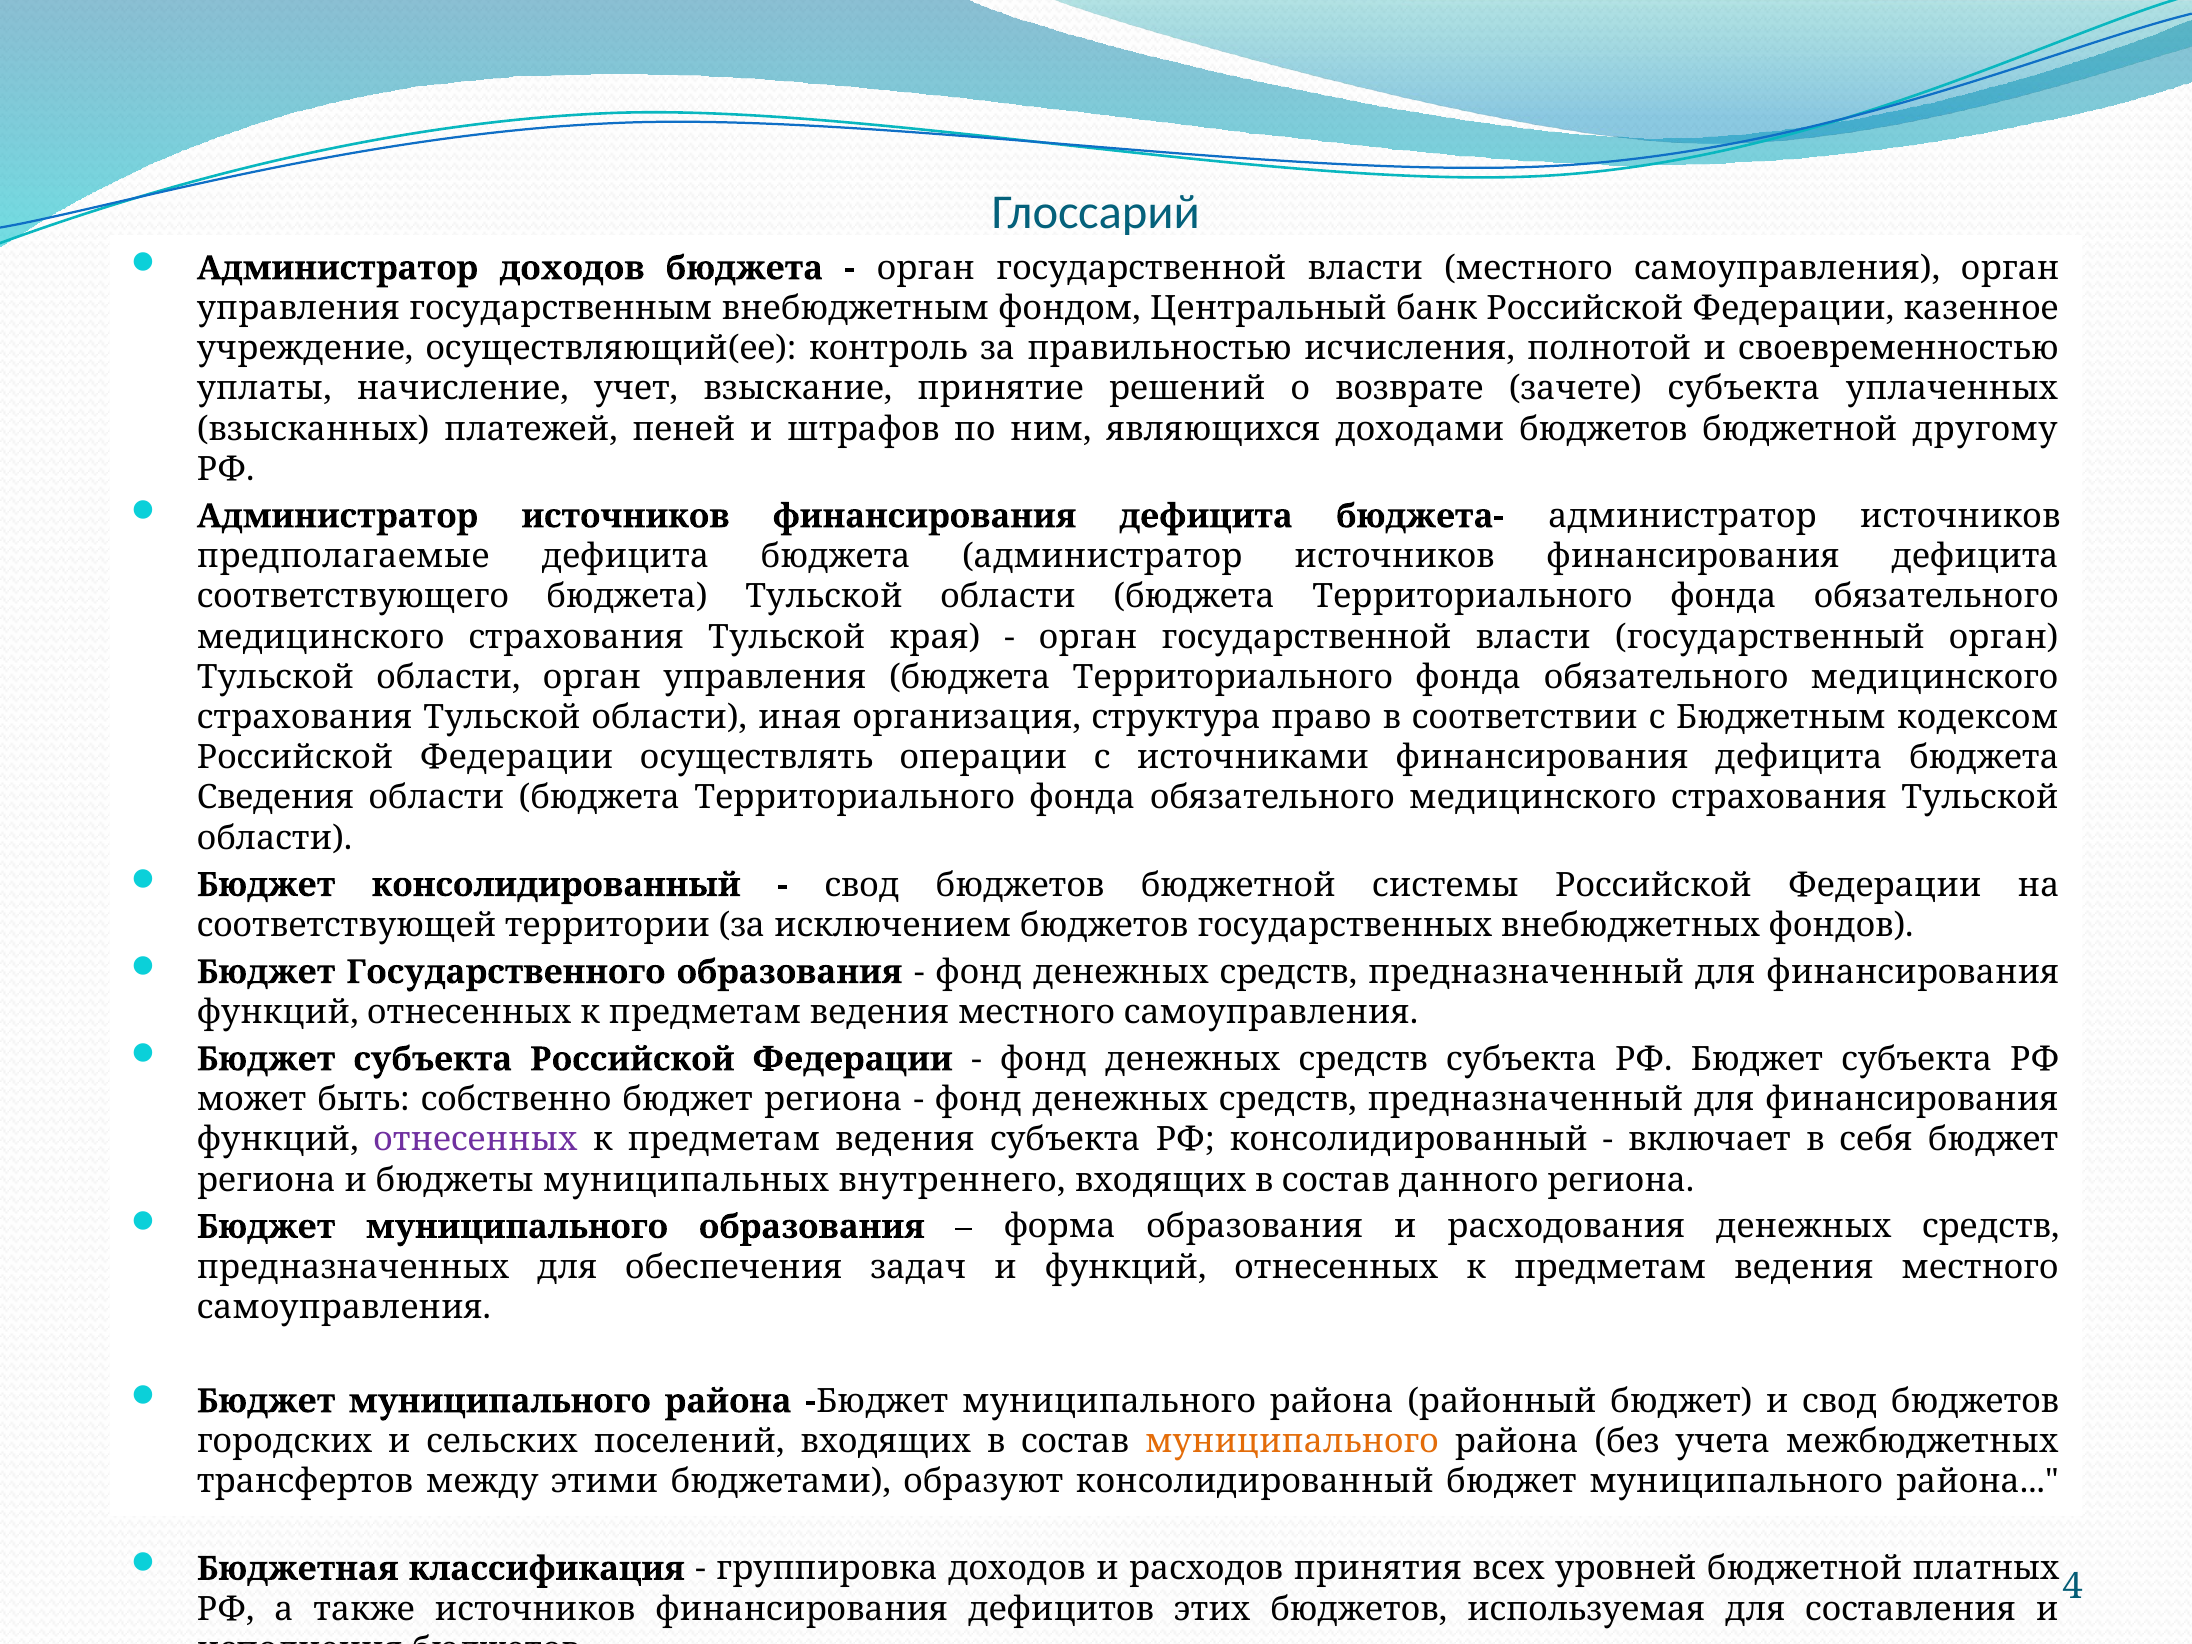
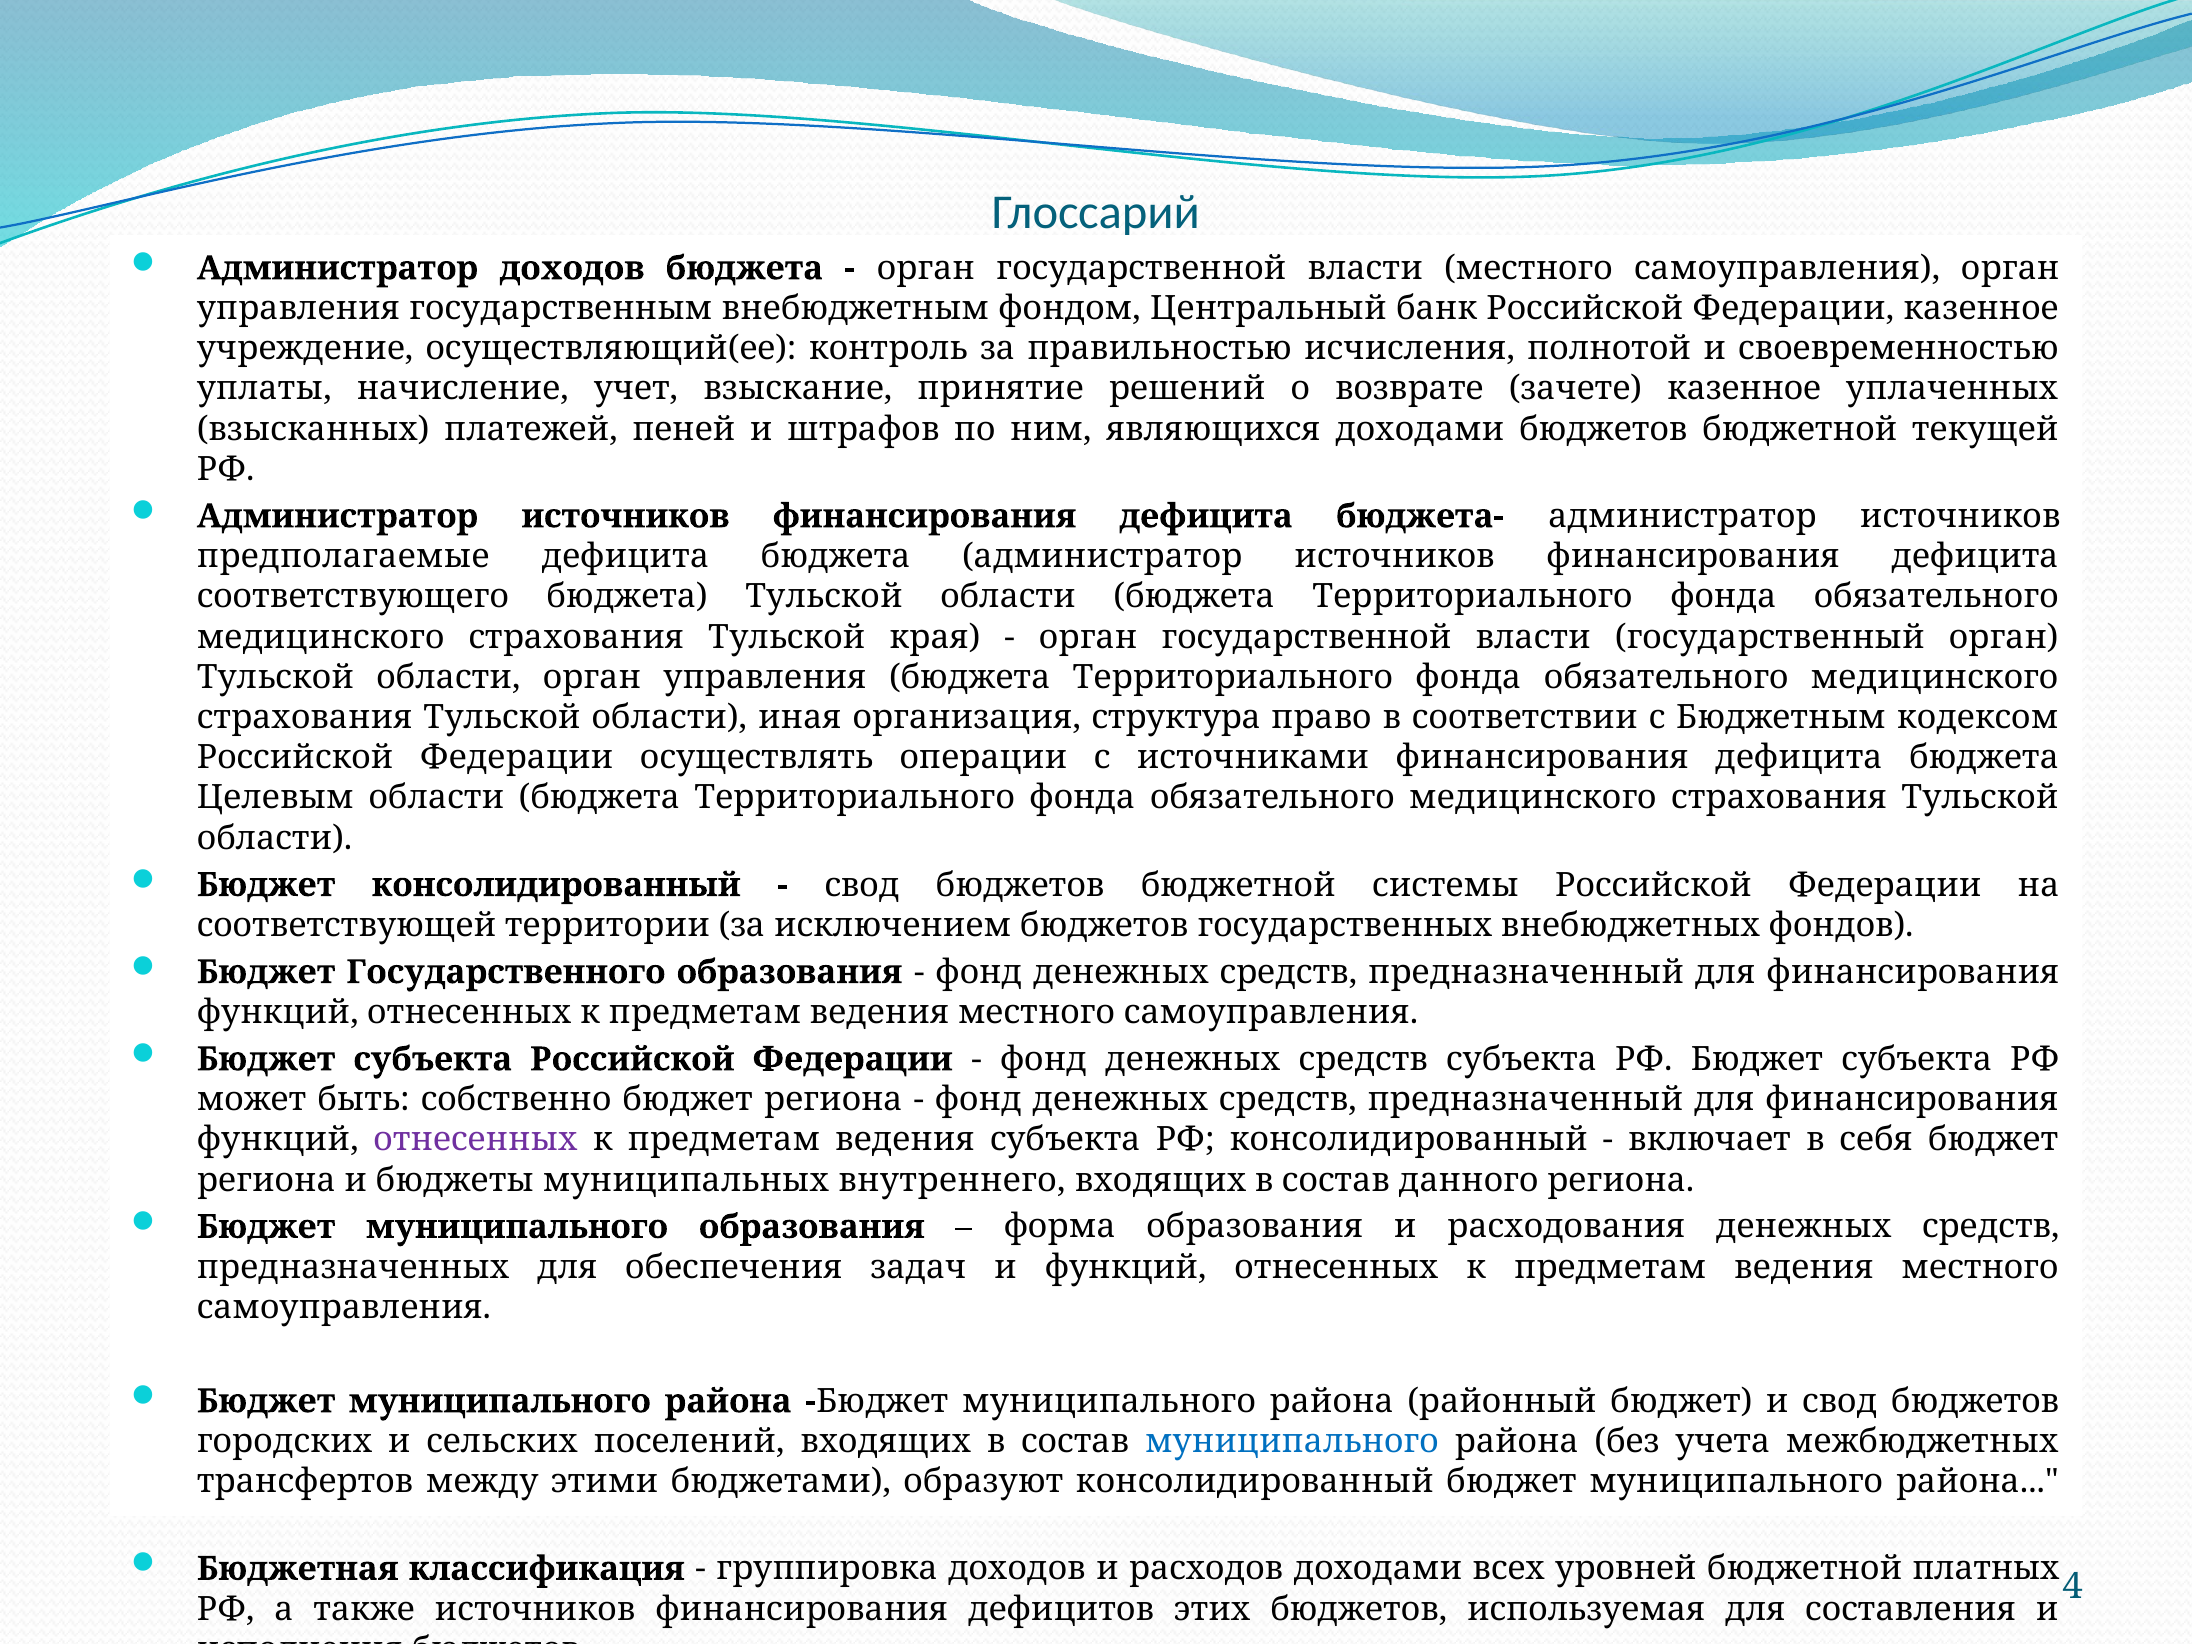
зачете субъекта: субъекта -> казенное (1744, 389)
другому: другому -> текущей (1985, 429)
Сведения: Сведения -> Целевым (275, 798)
муниципального colour: orange -> blue (1292, 1441)
расходов принятия: принятия -> доходами (1378, 1569)
